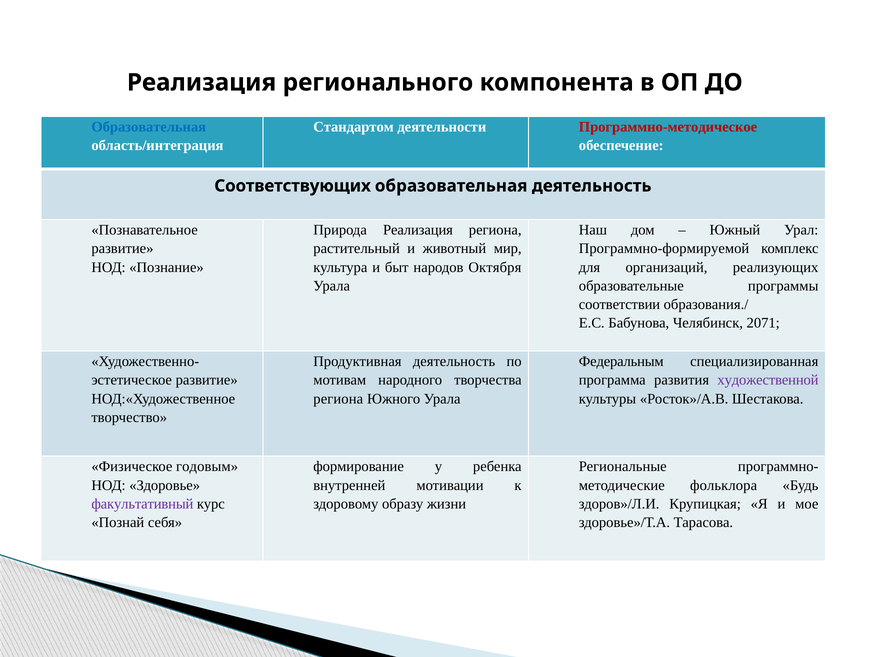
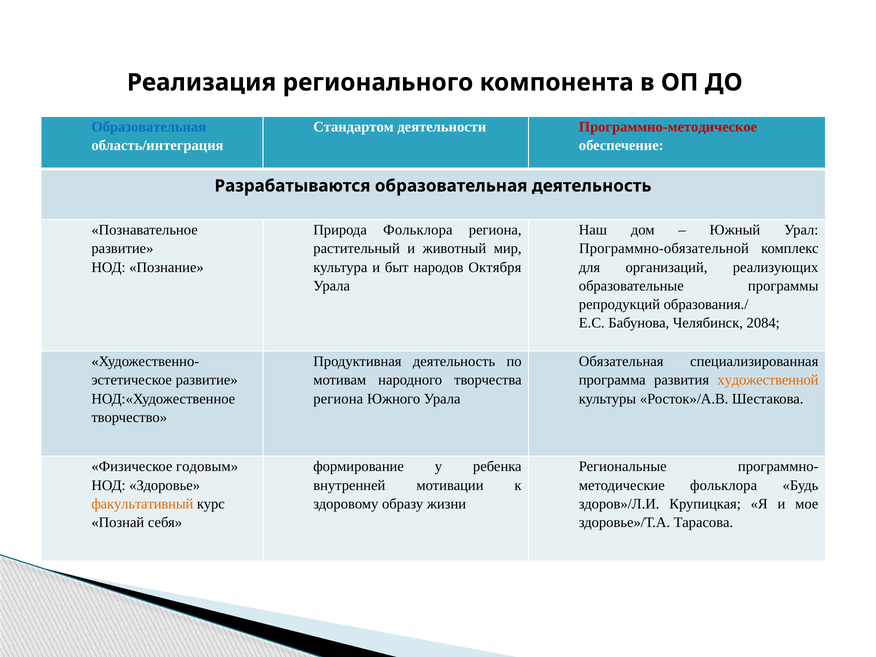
Соответствующих: Соответствующих -> Разрабатываются (293, 186)
Природа Реализация: Реализация -> Фольклора (418, 230)
Программно-формируемой: Программно-формируемой -> Программно-обязательной (664, 249)
соответствии: соответствии -> репродукций (619, 305)
2071: 2071 -> 2084 (763, 323)
Федеральным: Федеральным -> Обязательная (621, 361)
художественной colour: purple -> orange (768, 380)
факультативный colour: purple -> orange (142, 504)
